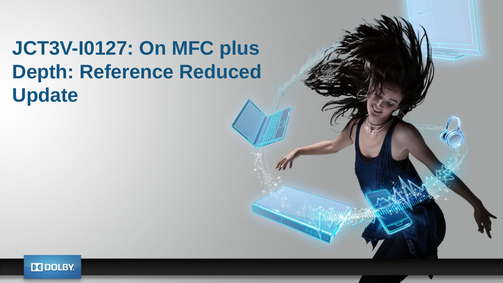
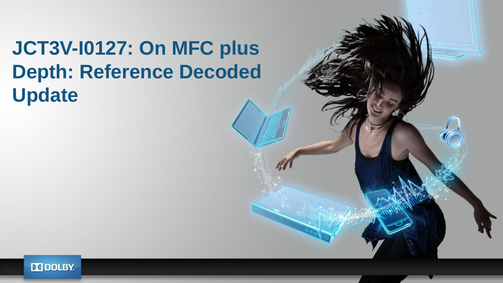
Reduced: Reduced -> Decoded (220, 72)
